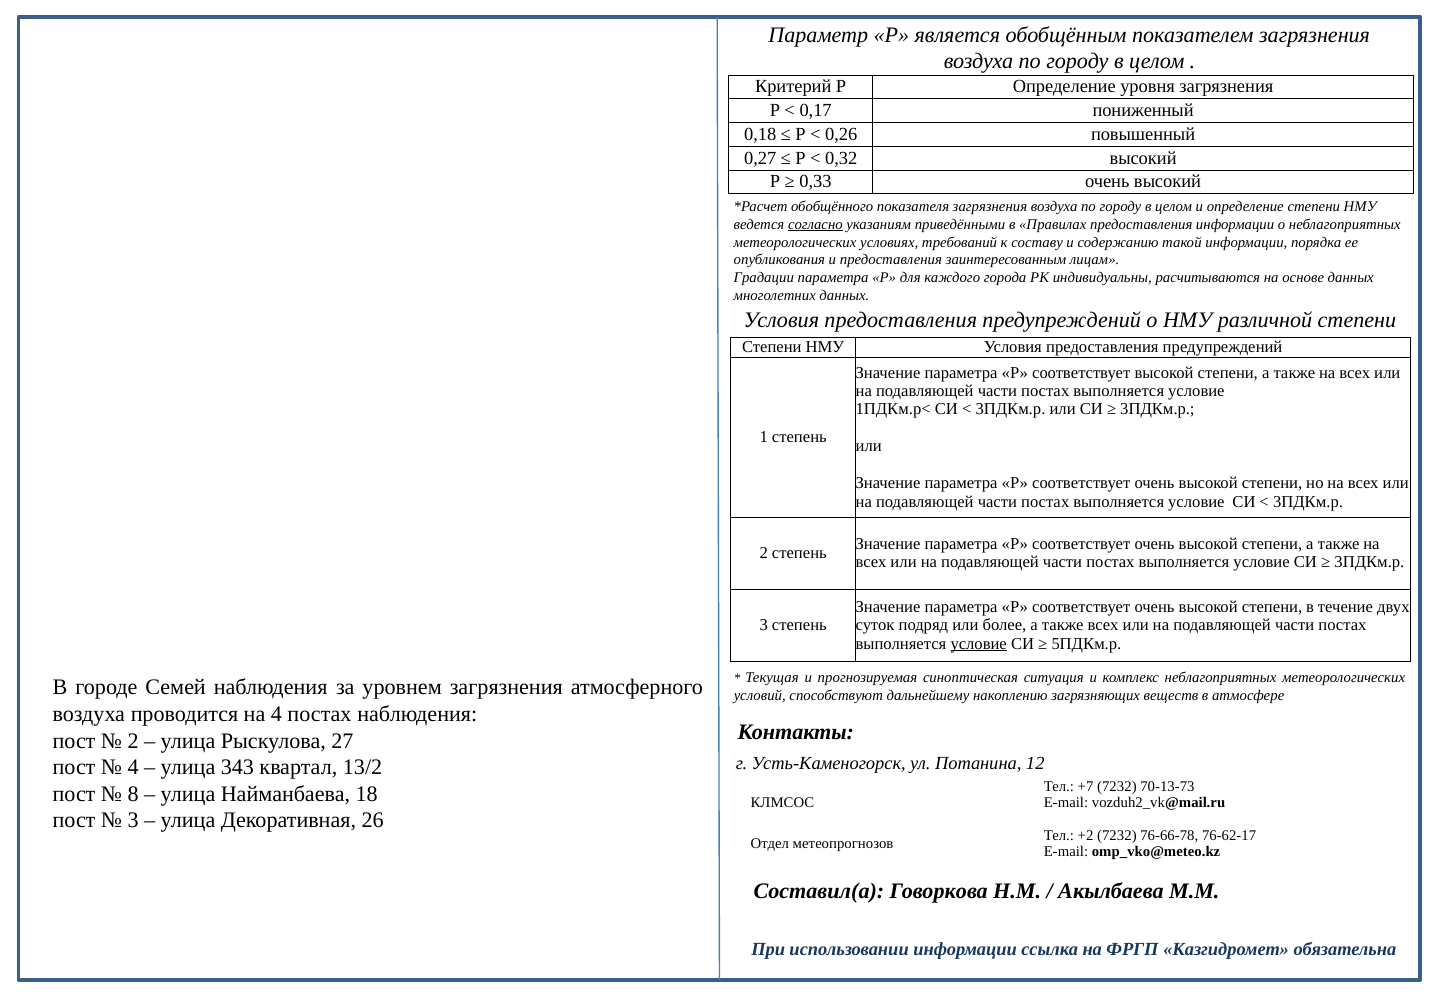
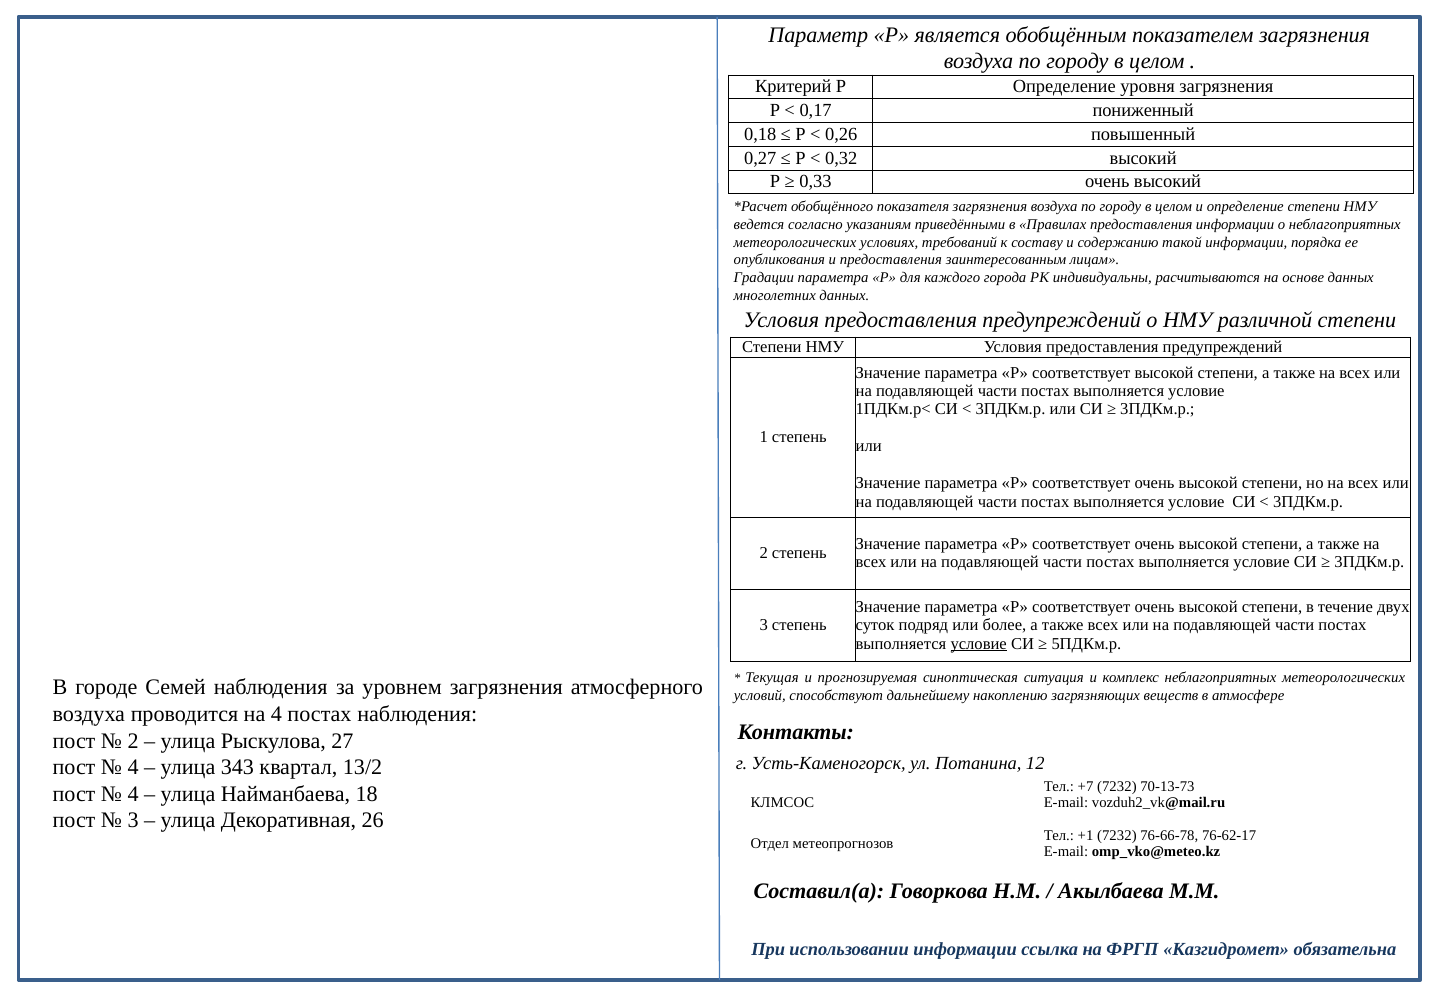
согласно underline: present -> none (815, 224)
8: 8 -> 4 (133, 793)
+2: +2 -> +1 (1086, 835)
